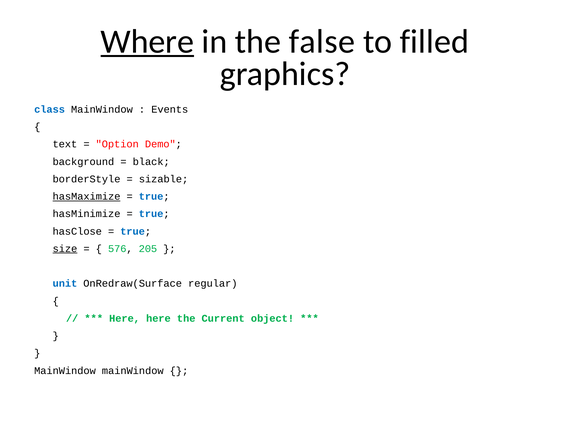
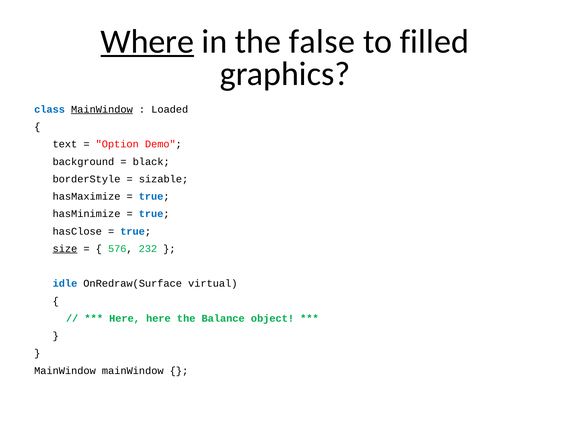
MainWindow underline: none -> present (102, 110)
Events: Events -> Loaded (170, 110)
hasMaximize underline: present -> none (87, 197)
205: 205 -> 232 (148, 249)
unit: unit -> idle (65, 284)
regular: regular -> virtual (213, 284)
Current: Current -> Balance (223, 319)
